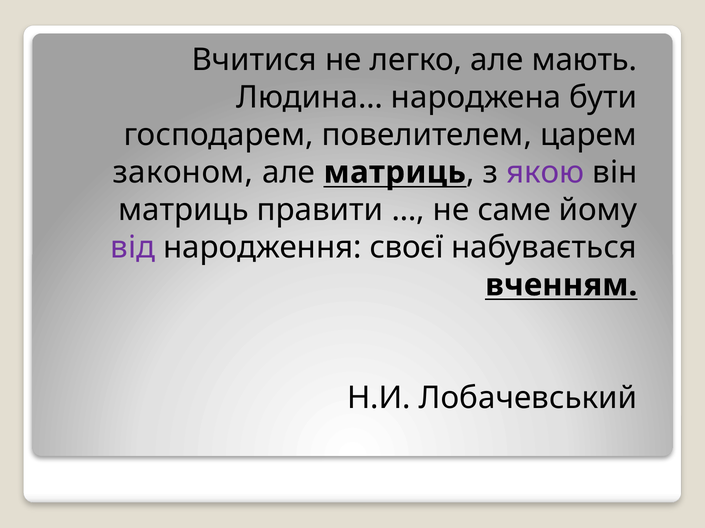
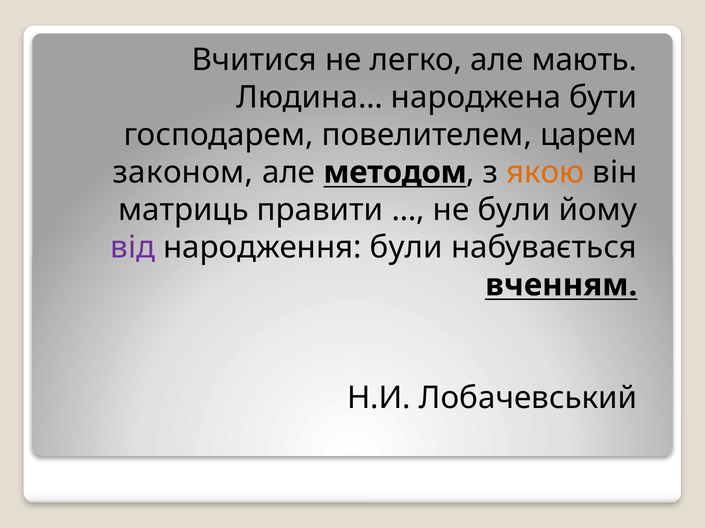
але матриць: матриць -> методом (395, 173)
якою colour: purple -> orange (545, 173)
не саме: саме -> були (514, 210)
народження своєї: своєї -> були (406, 248)
